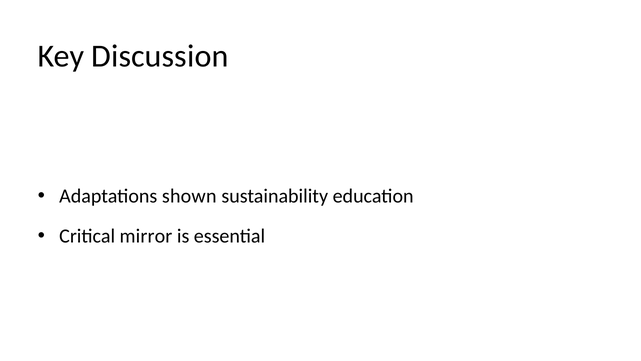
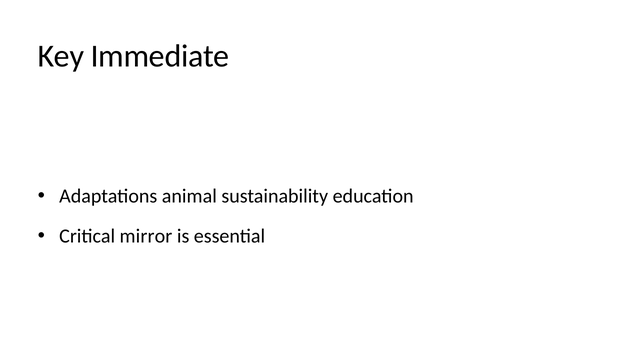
Discussion: Discussion -> Immediate (160, 56)
shown: shown -> animal (189, 196)
